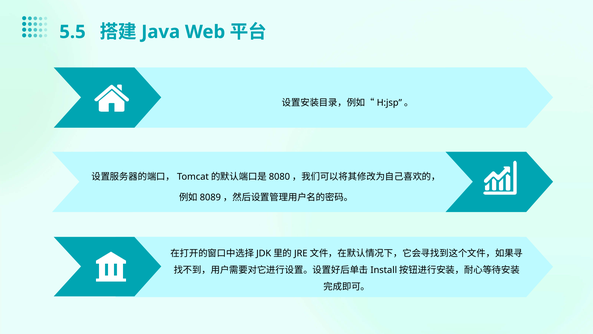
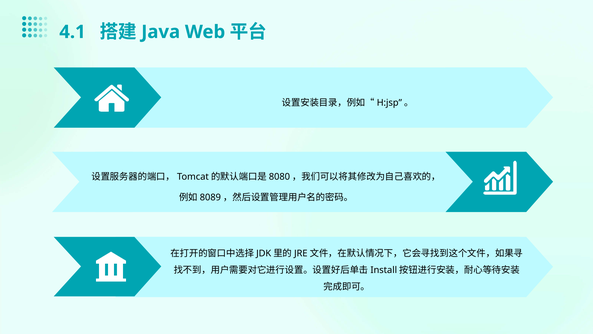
5.5: 5.5 -> 4.1 (72, 32)
